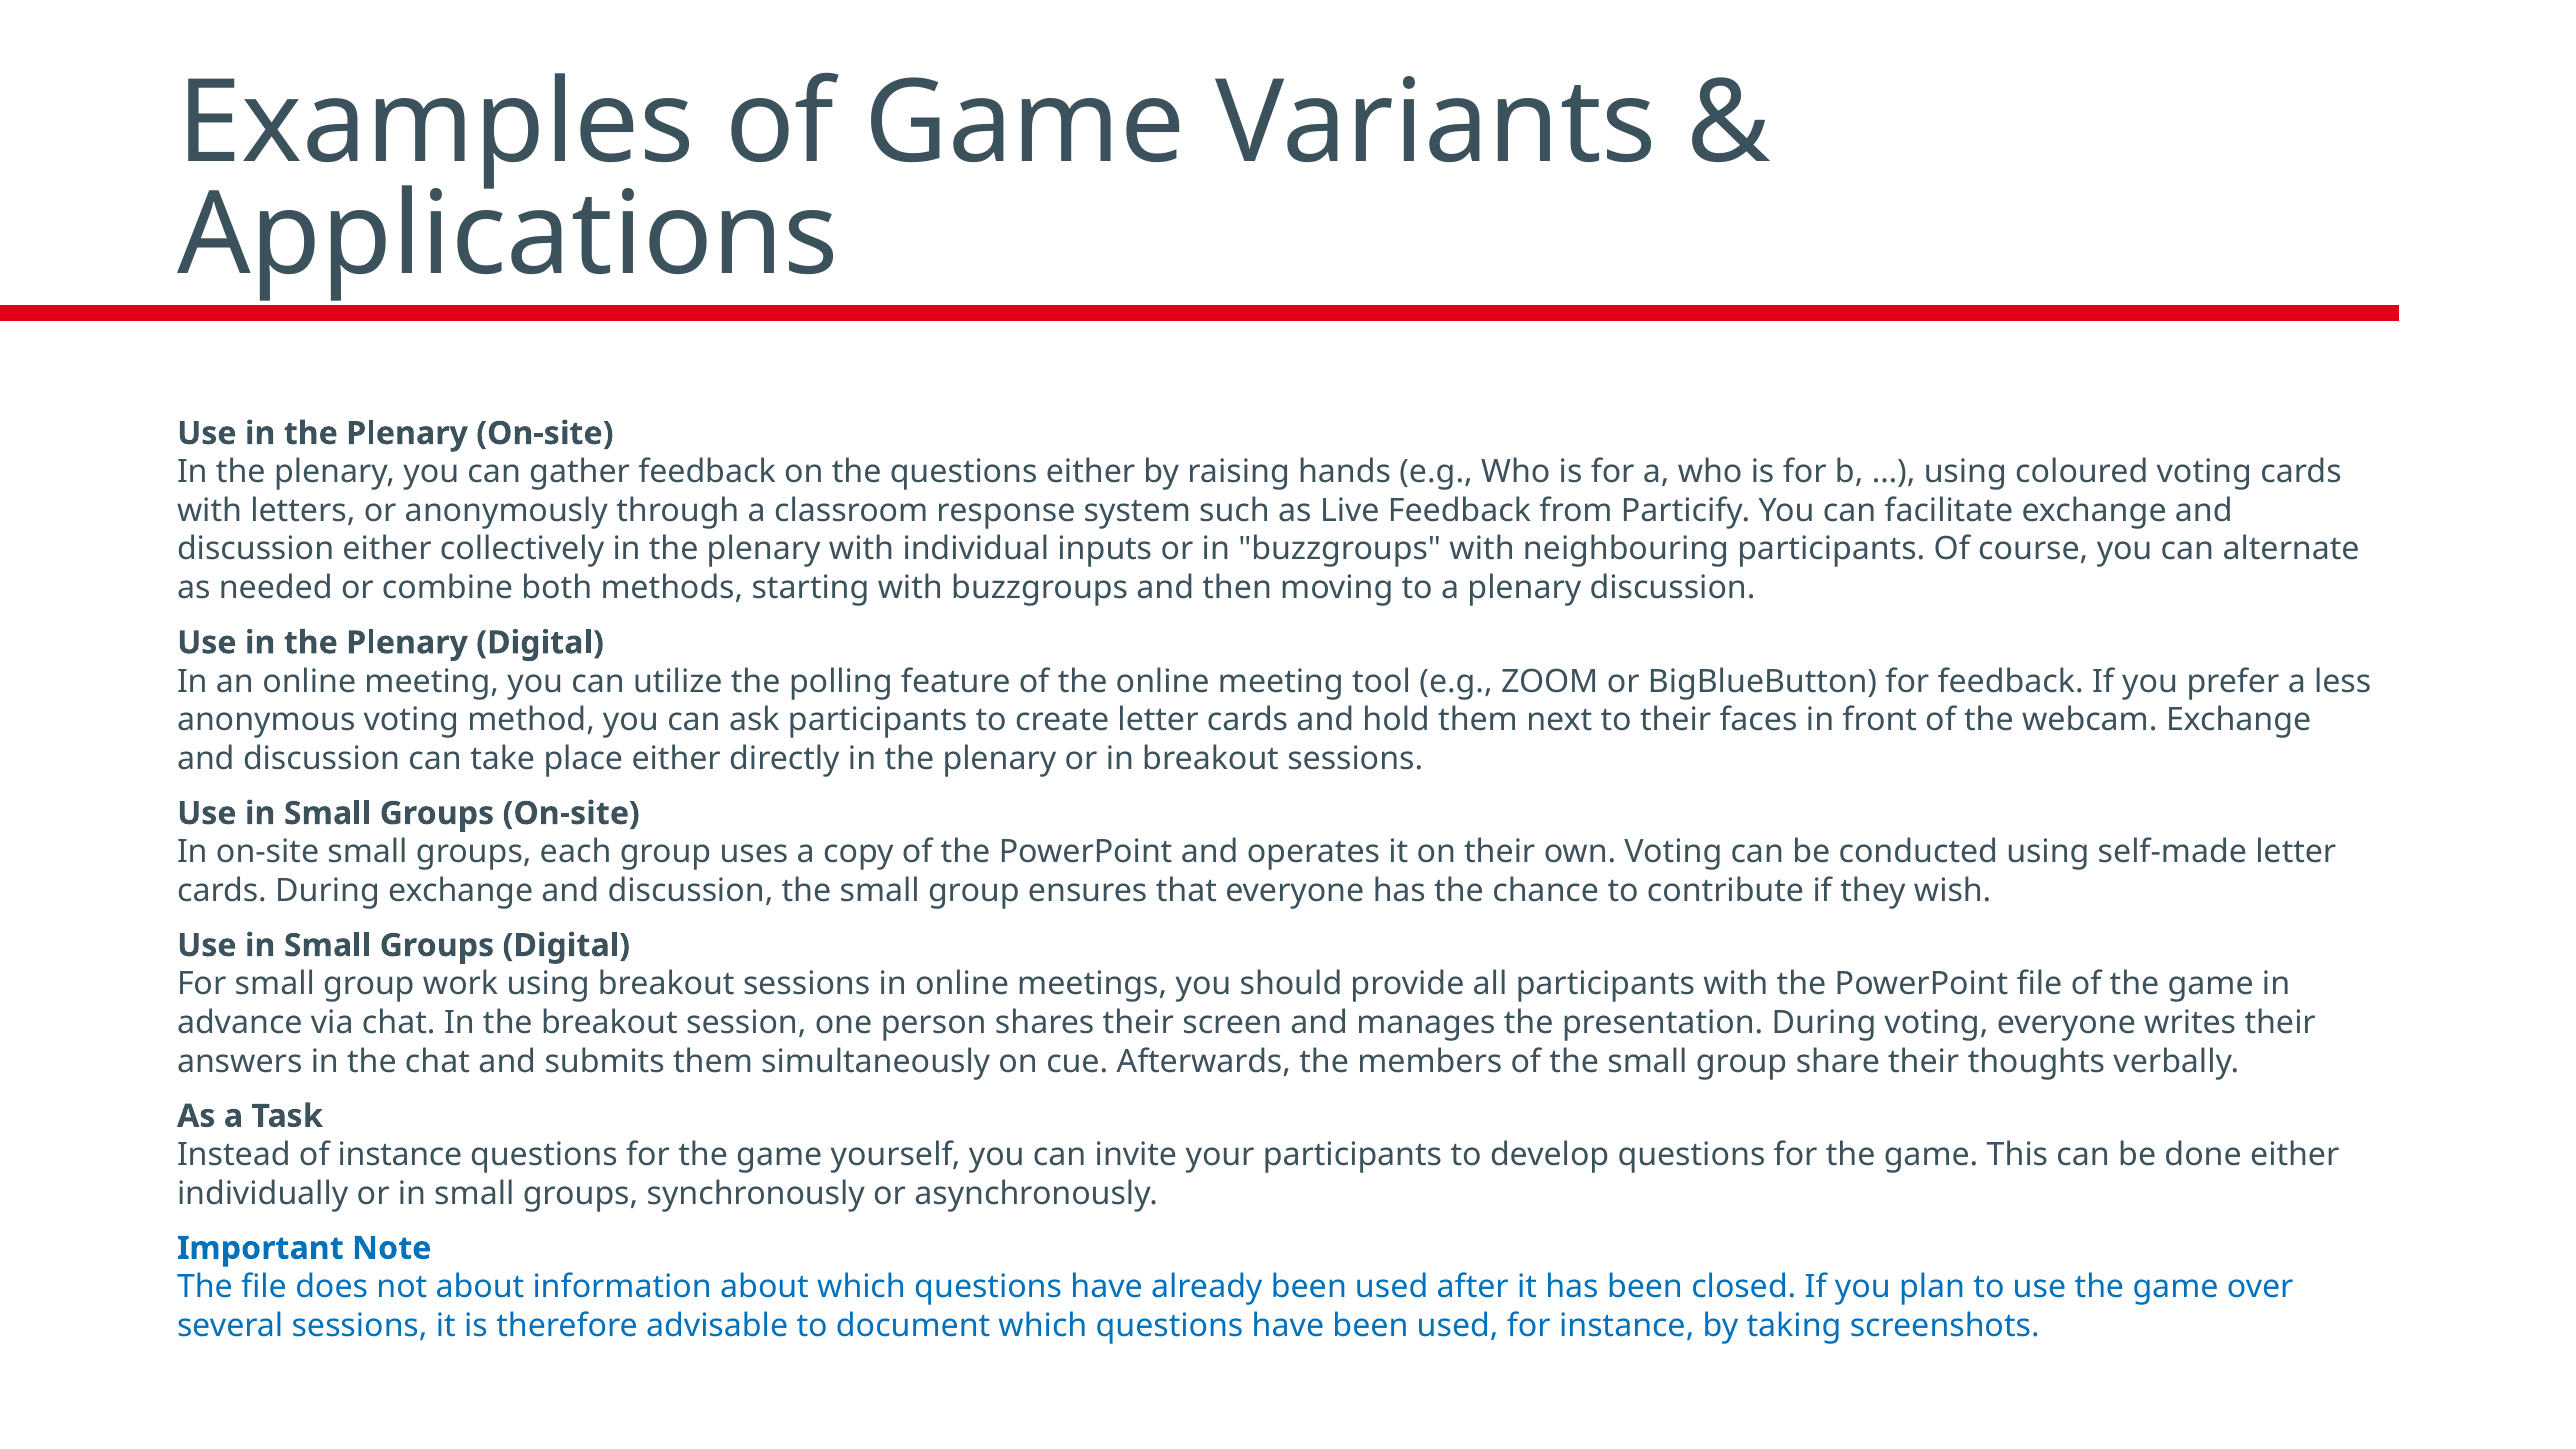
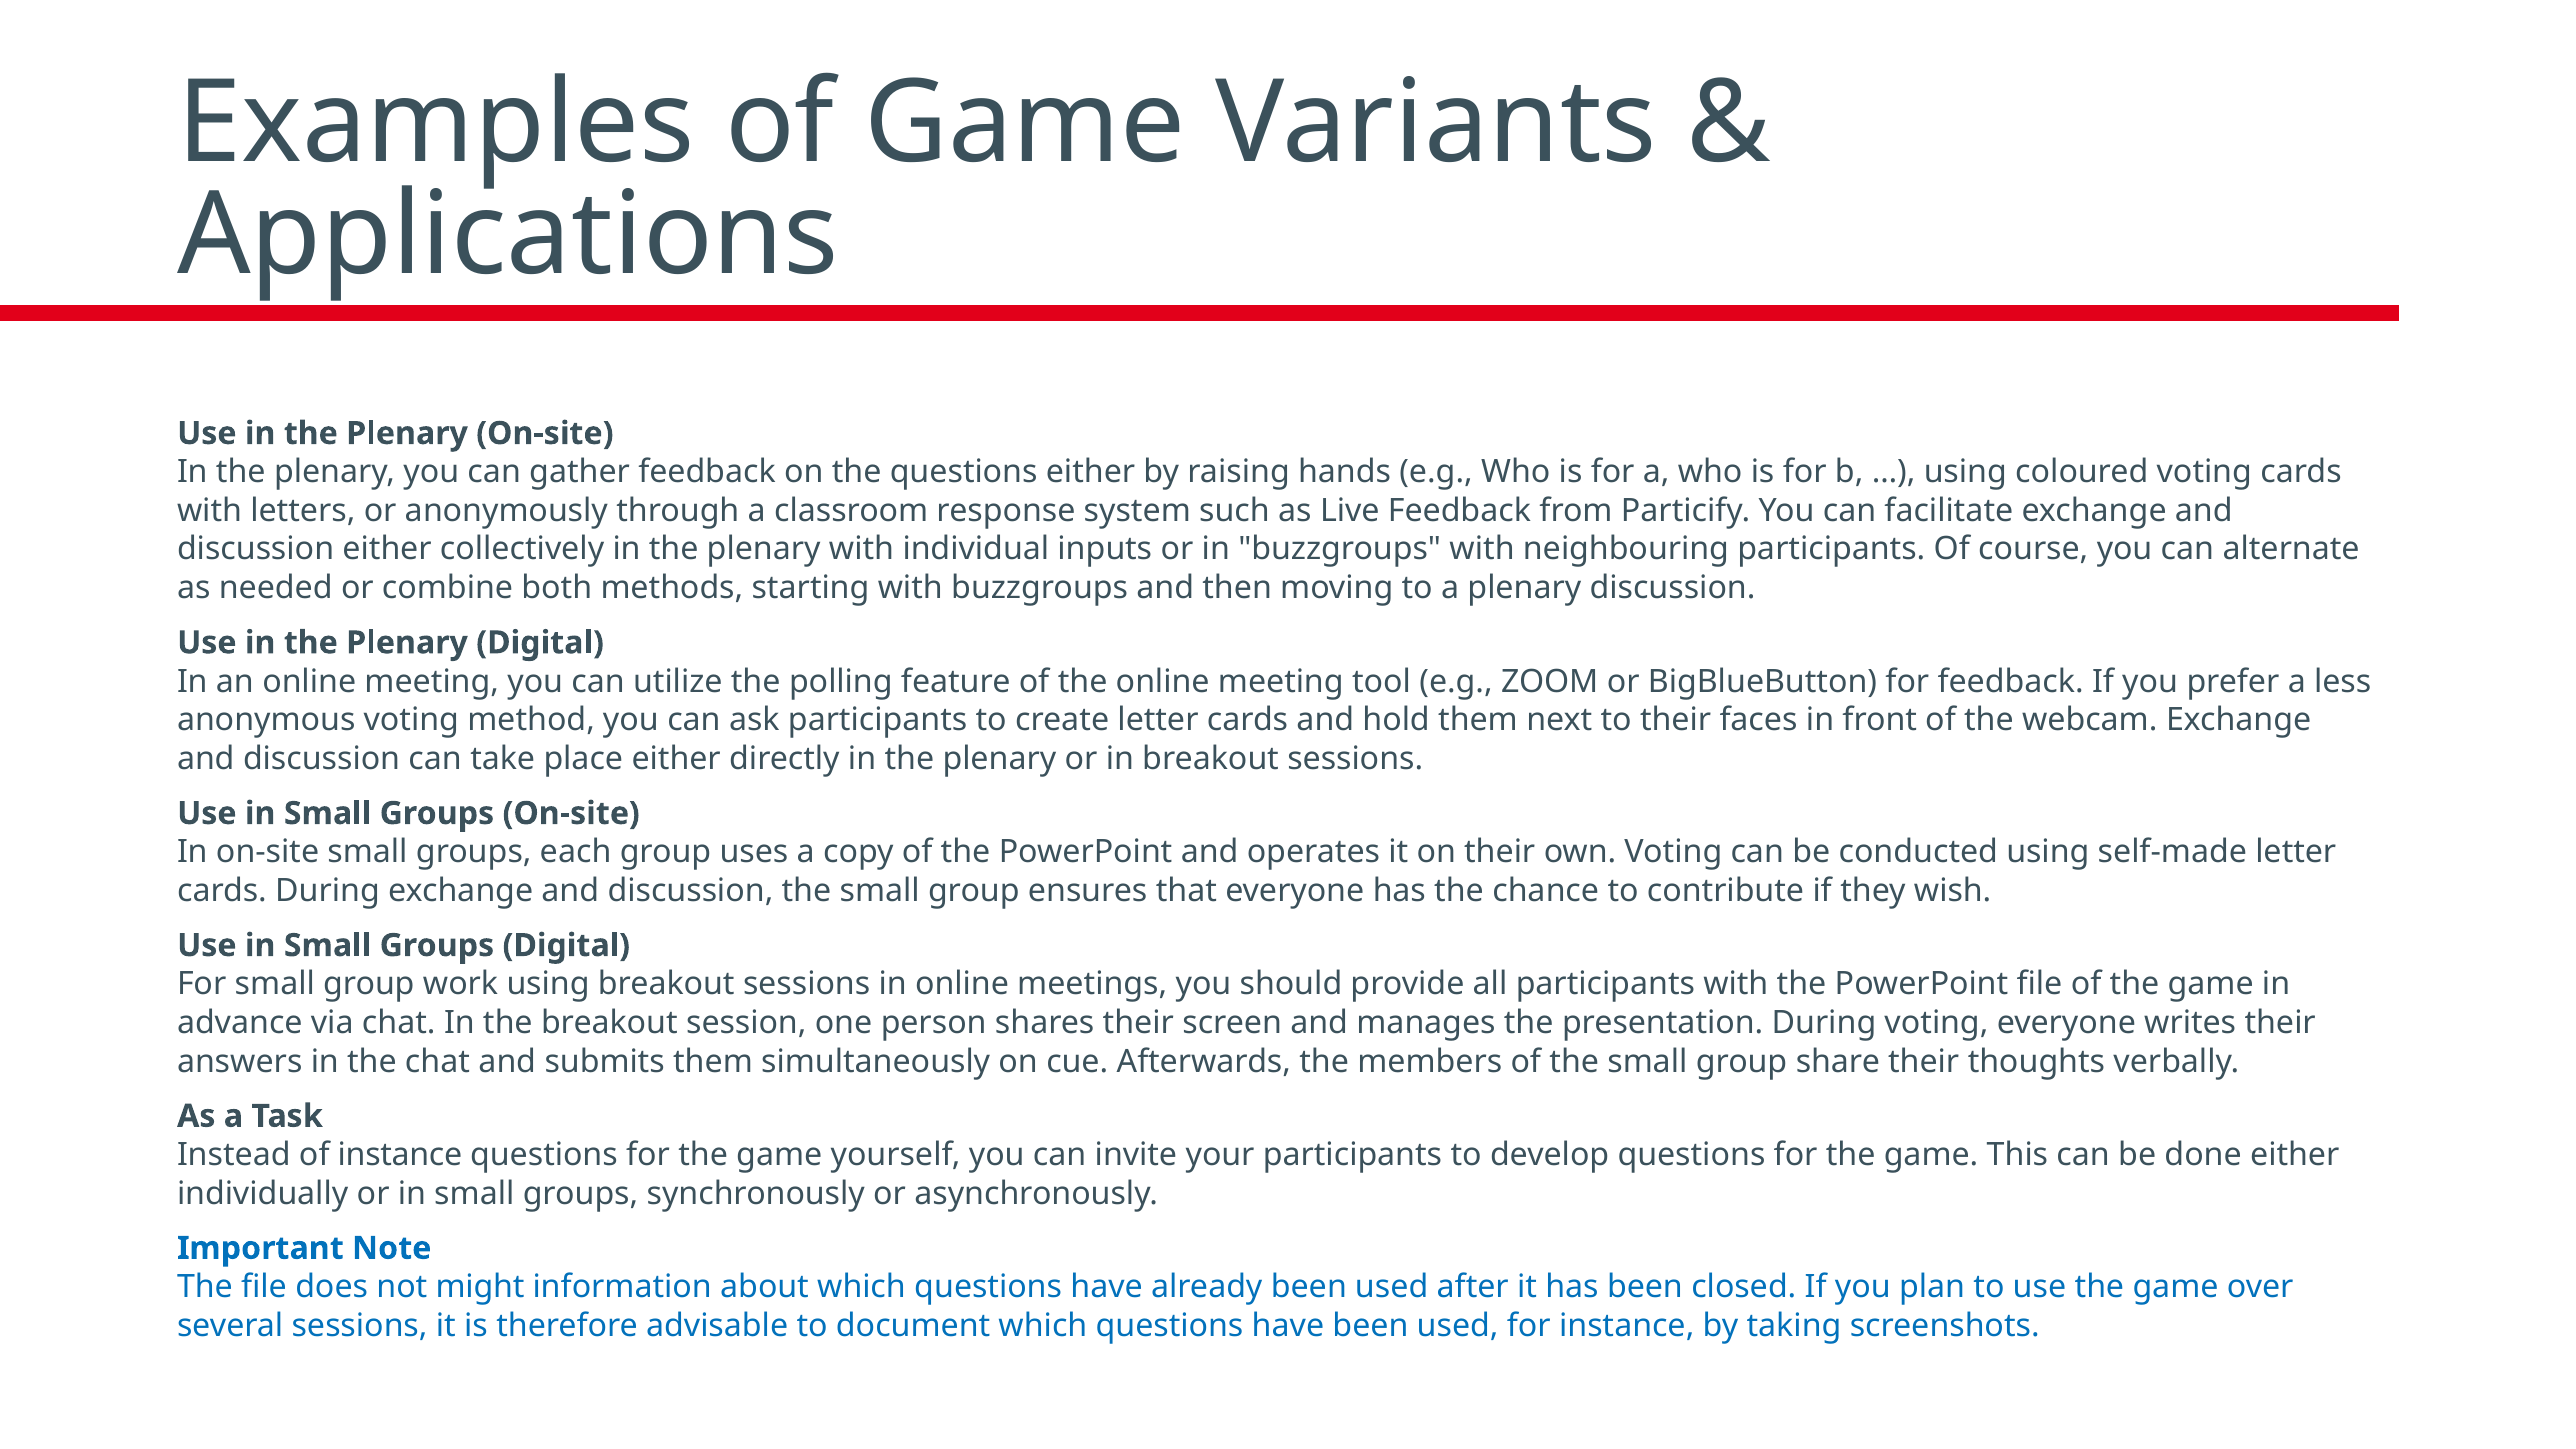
not about: about -> might (480, 1287)
